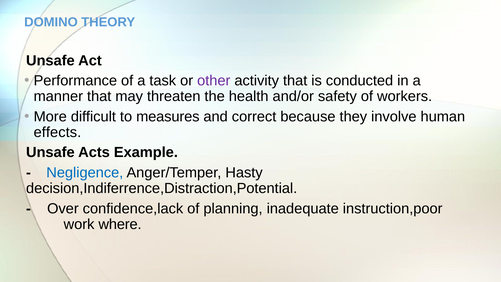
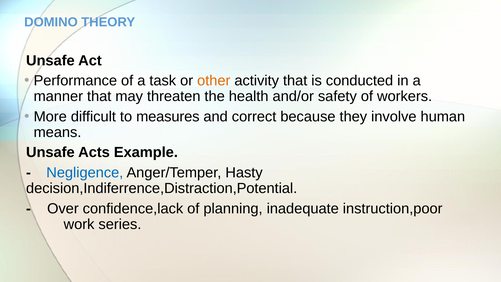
other colour: purple -> orange (214, 81)
effects: effects -> means (57, 132)
where: where -> series (120, 224)
